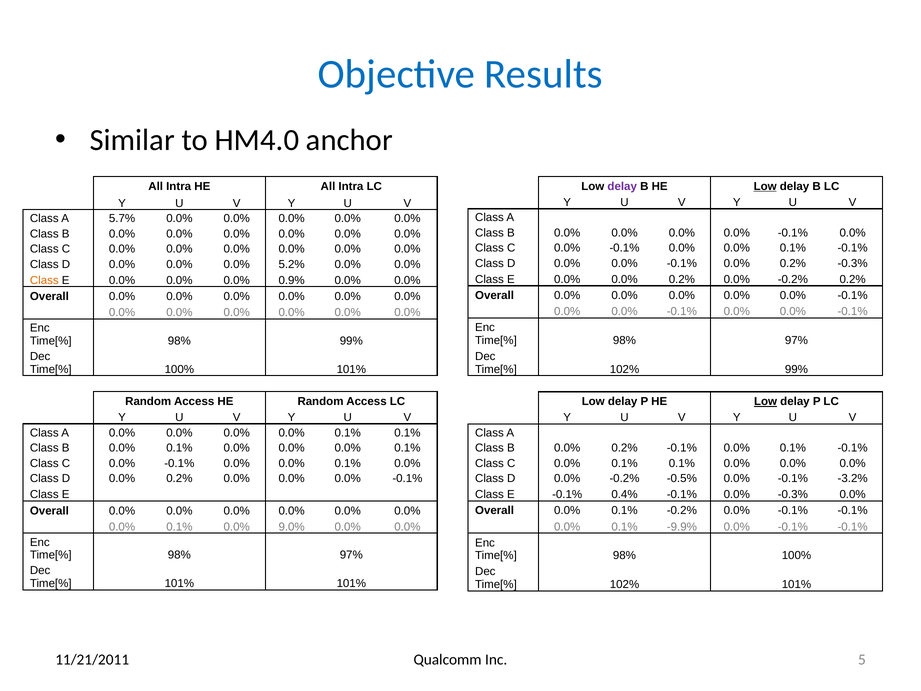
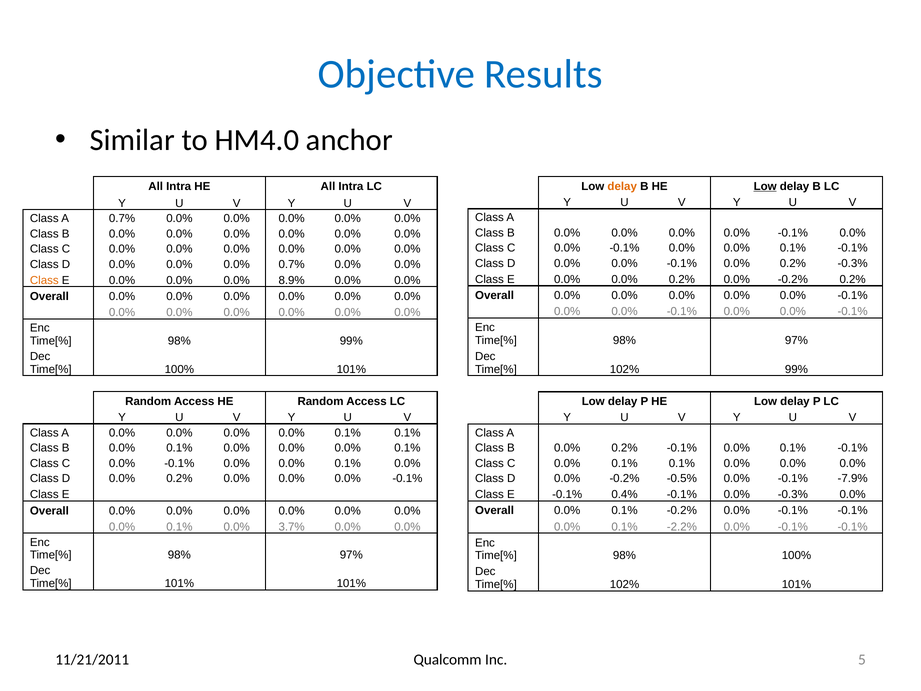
delay colour: purple -> orange (622, 186)
A 5.7%: 5.7% -> 0.7% (122, 218)
0.0% 5.2%: 5.2% -> 0.7% (292, 264)
0.9%: 0.9% -> 8.9% (292, 280)
Low underline: present -> none (766, 401)
-3.2%: -3.2% -> -7.9% (853, 478)
9.0%: 9.0% -> 3.7% (292, 527)
-9.9%: -9.9% -> -2.2% (682, 527)
